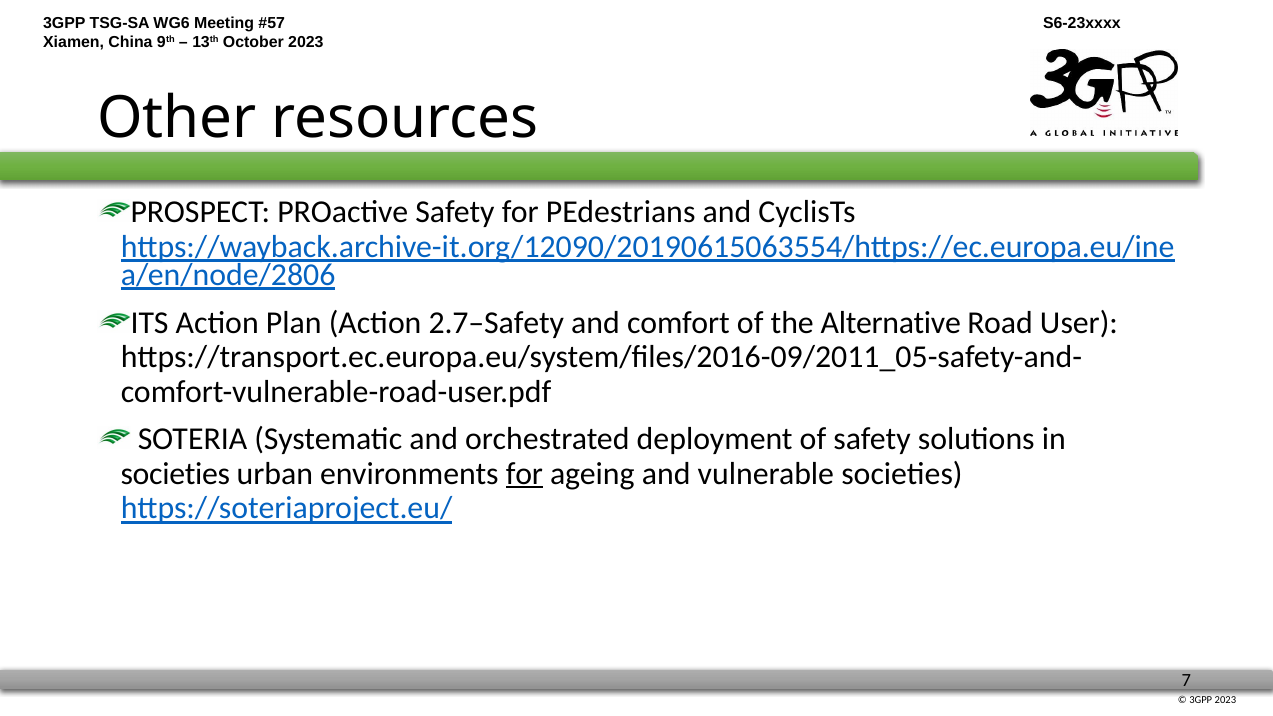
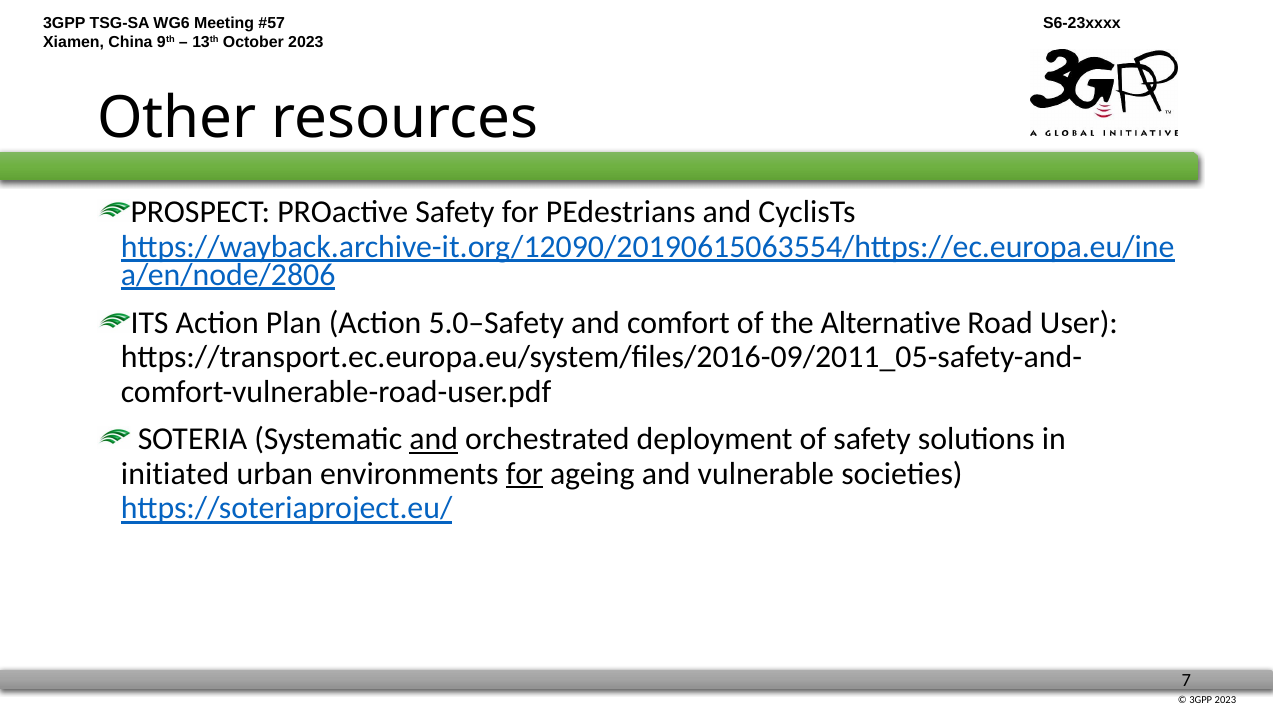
2.7–Safety: 2.7–Safety -> 5.0–Safety (496, 323)
and underline: none -> present (434, 439)
societies: societies -> initiated (175, 474)
